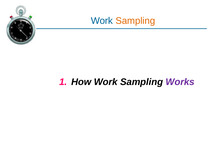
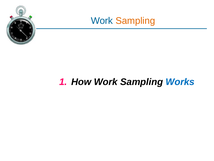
Works colour: purple -> blue (180, 82)
